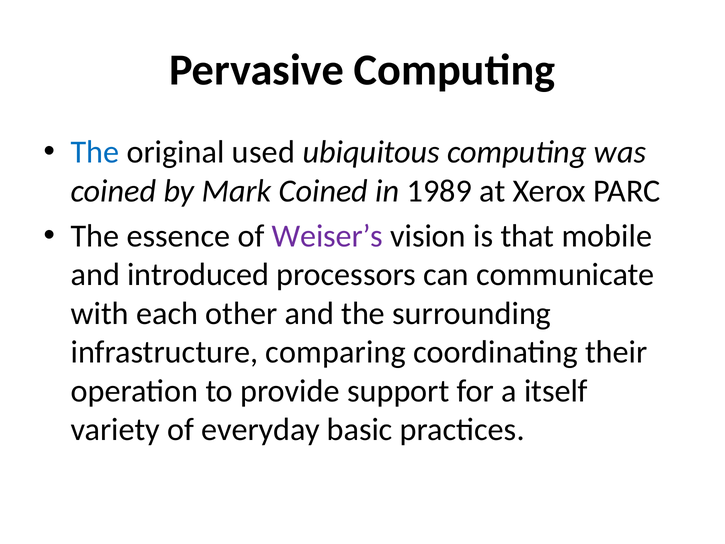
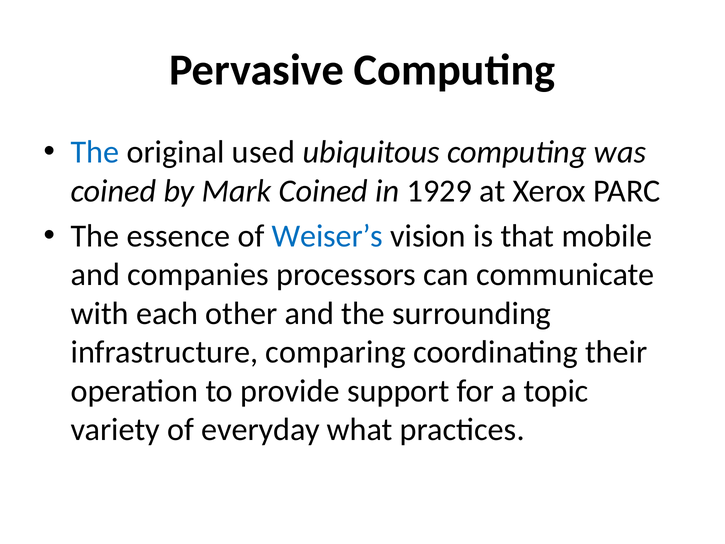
1989: 1989 -> 1929 (439, 191)
Weiser’s colour: purple -> blue (327, 236)
introduced: introduced -> companies (198, 275)
itself: itself -> topic (556, 391)
basic: basic -> what (360, 430)
